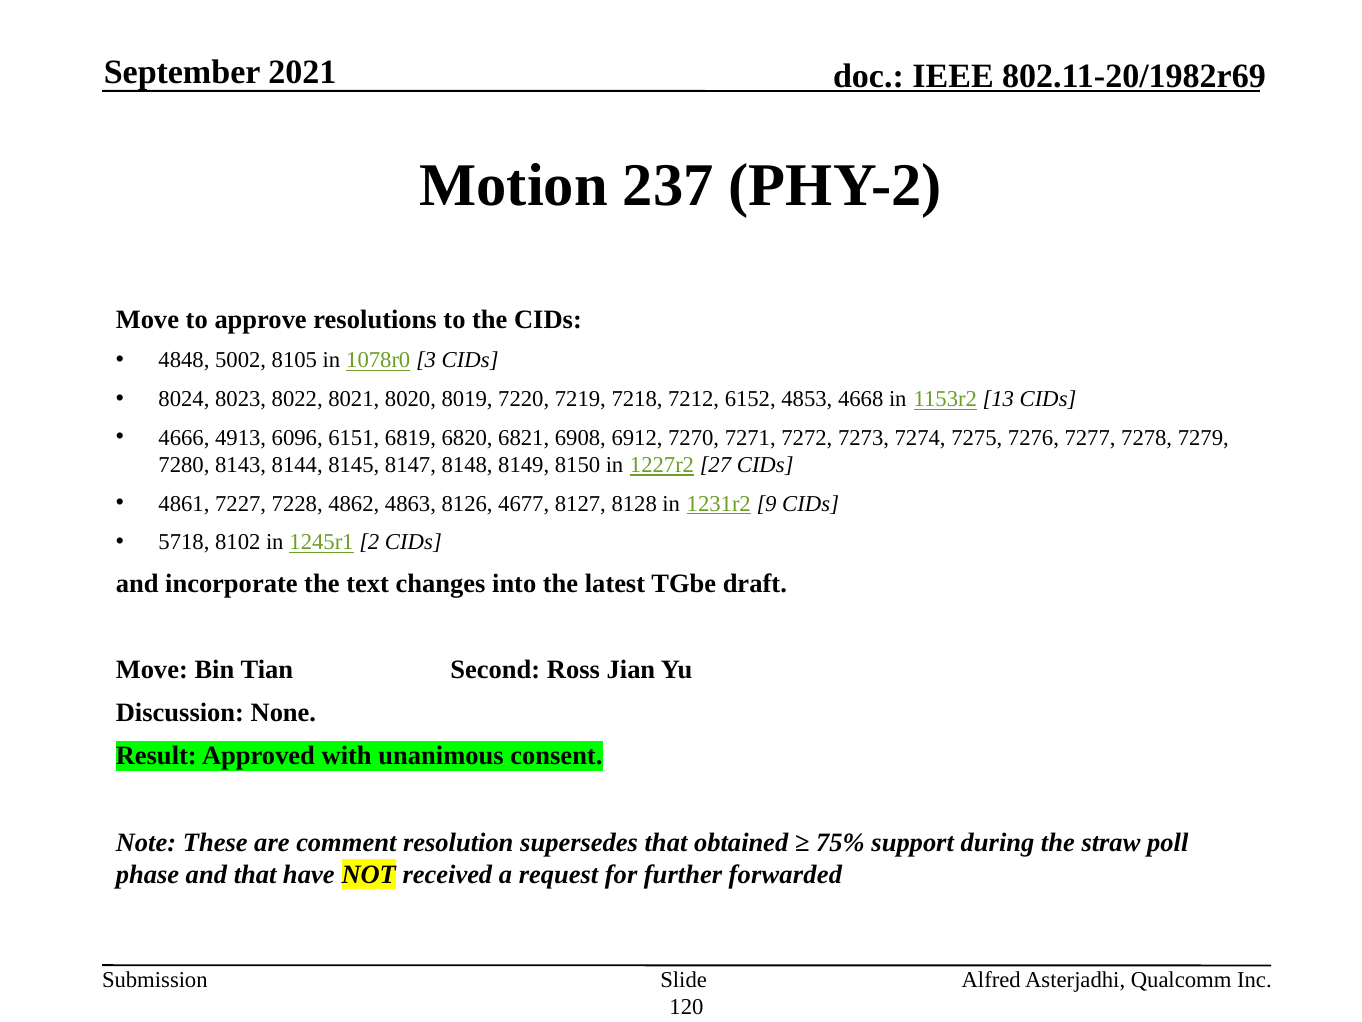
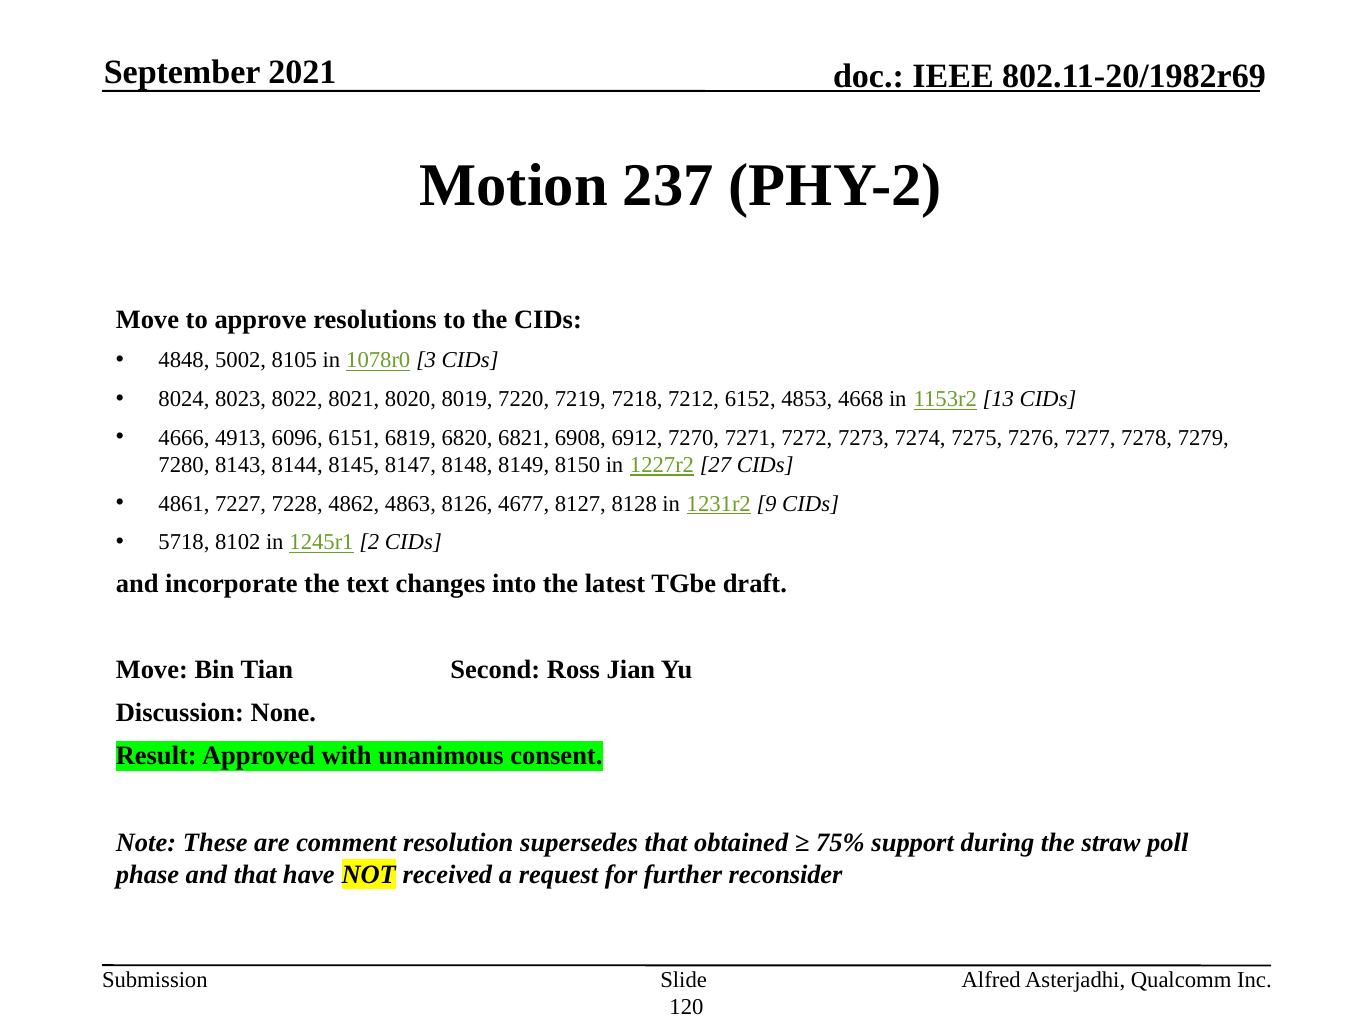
forwarded: forwarded -> reconsider (786, 874)
